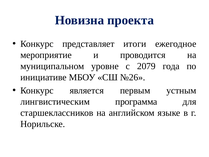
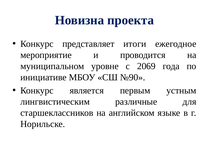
2079: 2079 -> 2069 (146, 66)
№26: №26 -> №90 (133, 77)
программа: программа -> различные (136, 101)
